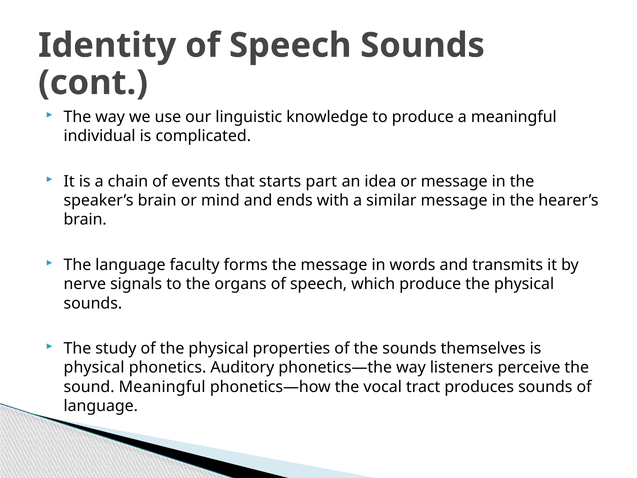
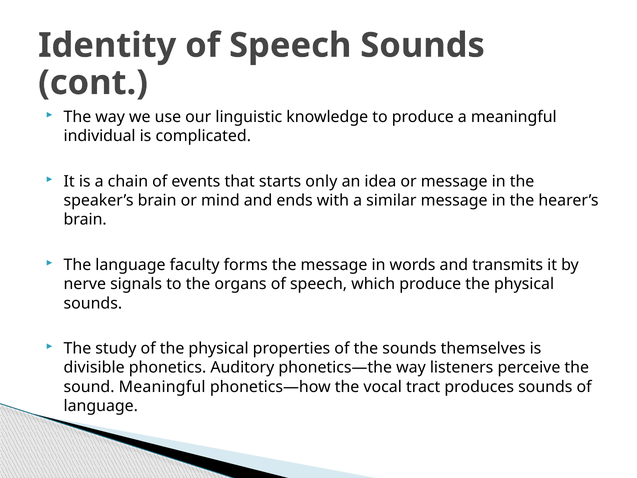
part: part -> only (321, 181)
physical: physical -> divisible (94, 368)
